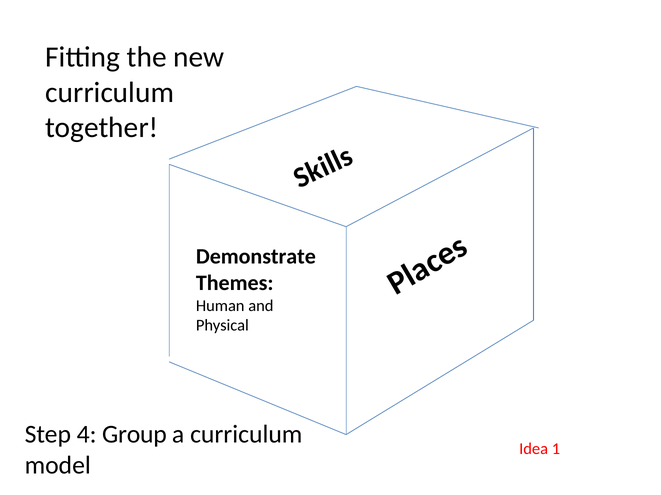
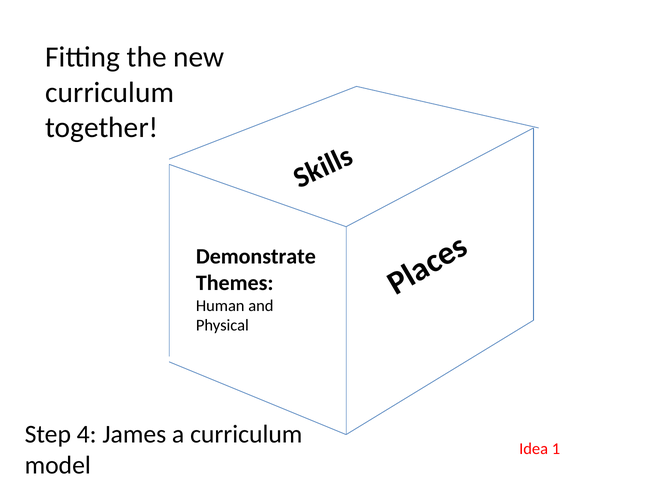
Group: Group -> James (134, 435)
